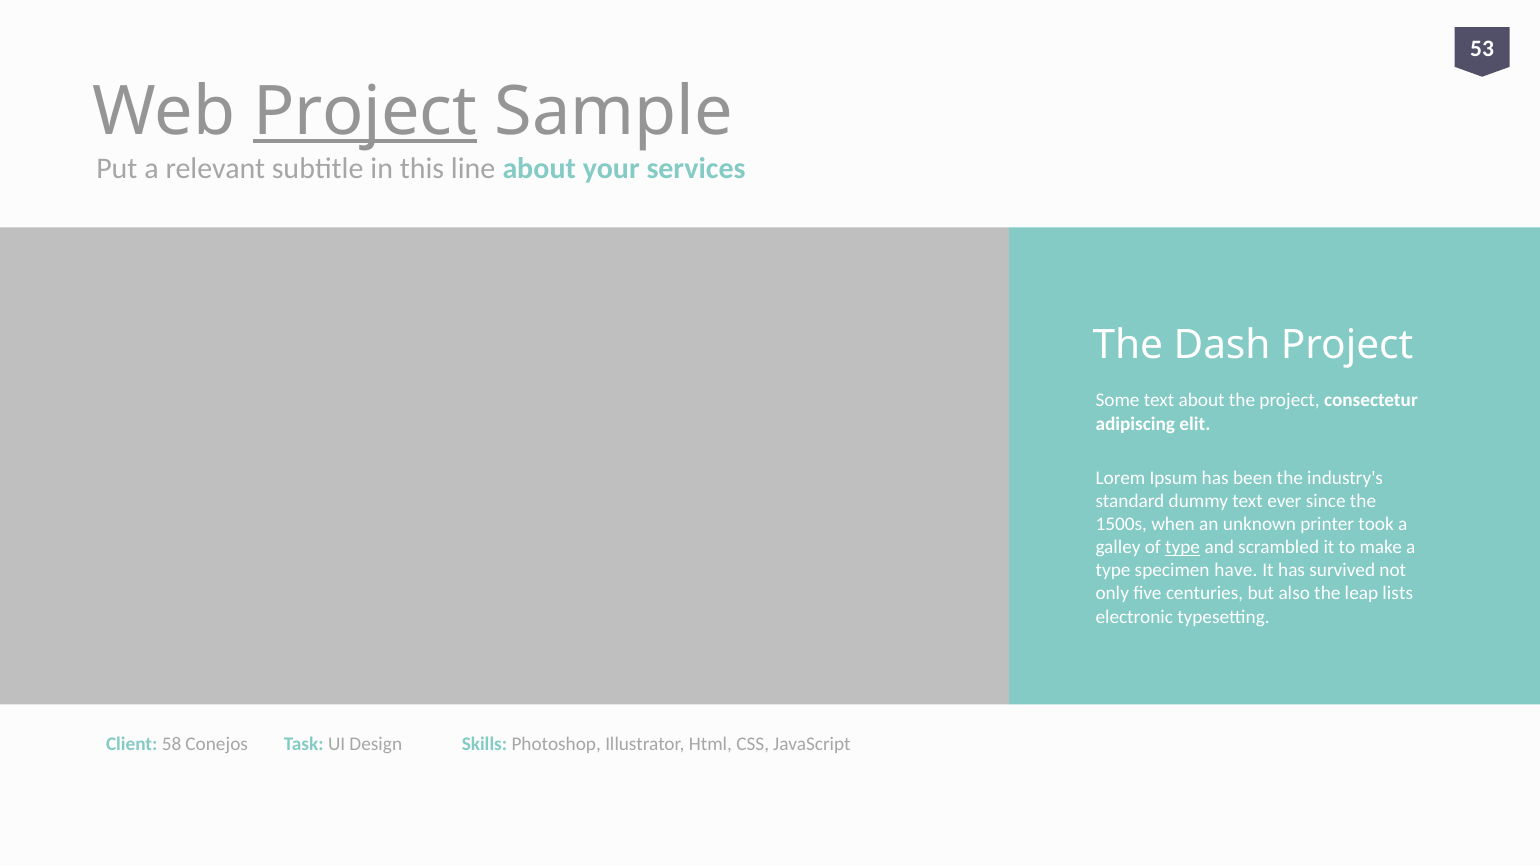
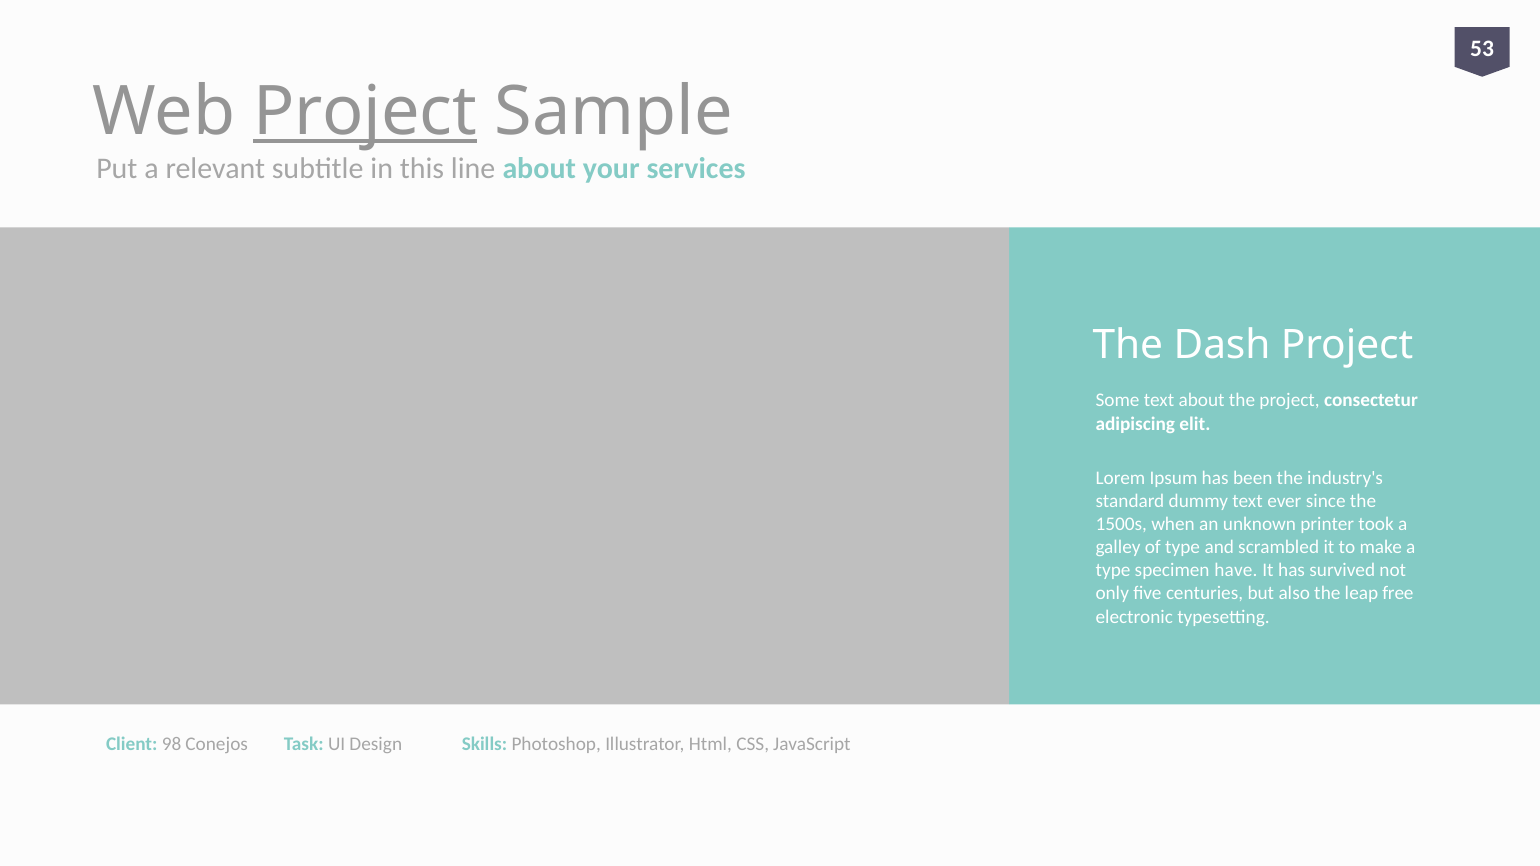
type underline: present -> none (1183, 547)
lists: lists -> free (1398, 594)
58: 58 -> 98 (172, 744)
